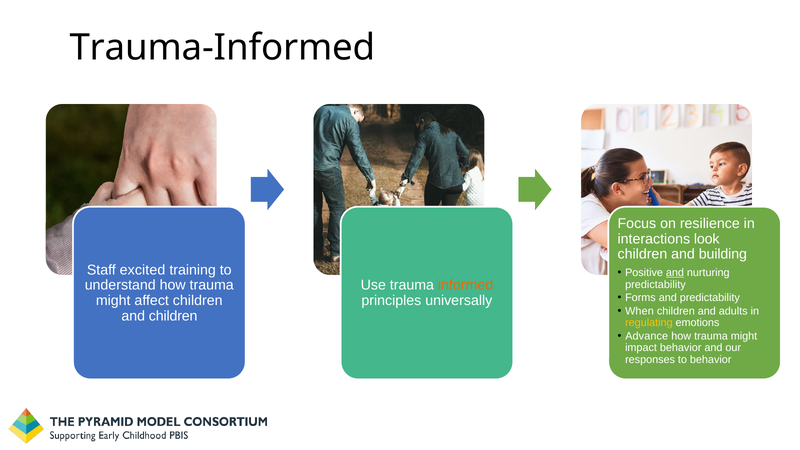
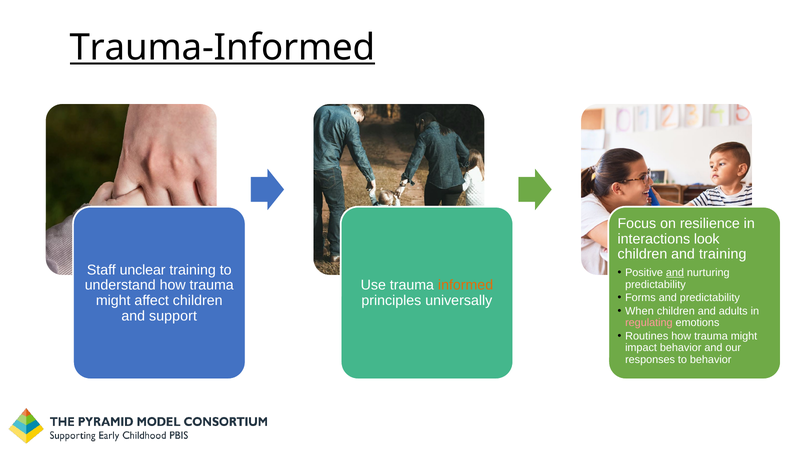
Trauma-Informed underline: none -> present (222, 48)
and building: building -> training (723, 254)
excited: excited -> unclear (143, 270)
and children: children -> support (173, 316)
regulating colour: yellow -> pink (649, 323)
Advance: Advance -> Routines (647, 336)
